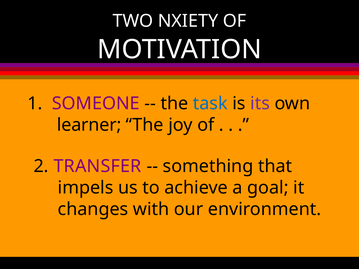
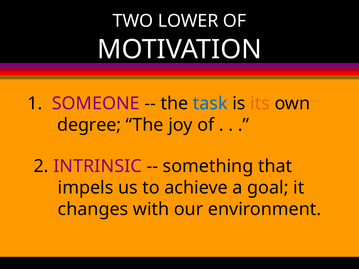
NXIETY: NXIETY -> LOWER (188, 21)
its colour: purple -> orange (260, 104)
learner: learner -> degree (89, 125)
TRANSFER: TRANSFER -> INTRINSIC (98, 166)
